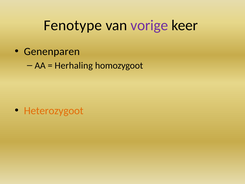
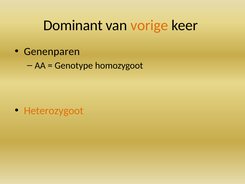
Fenotype: Fenotype -> Dominant (73, 25)
vorige colour: purple -> orange (149, 25)
Herhaling: Herhaling -> Genotype (74, 65)
